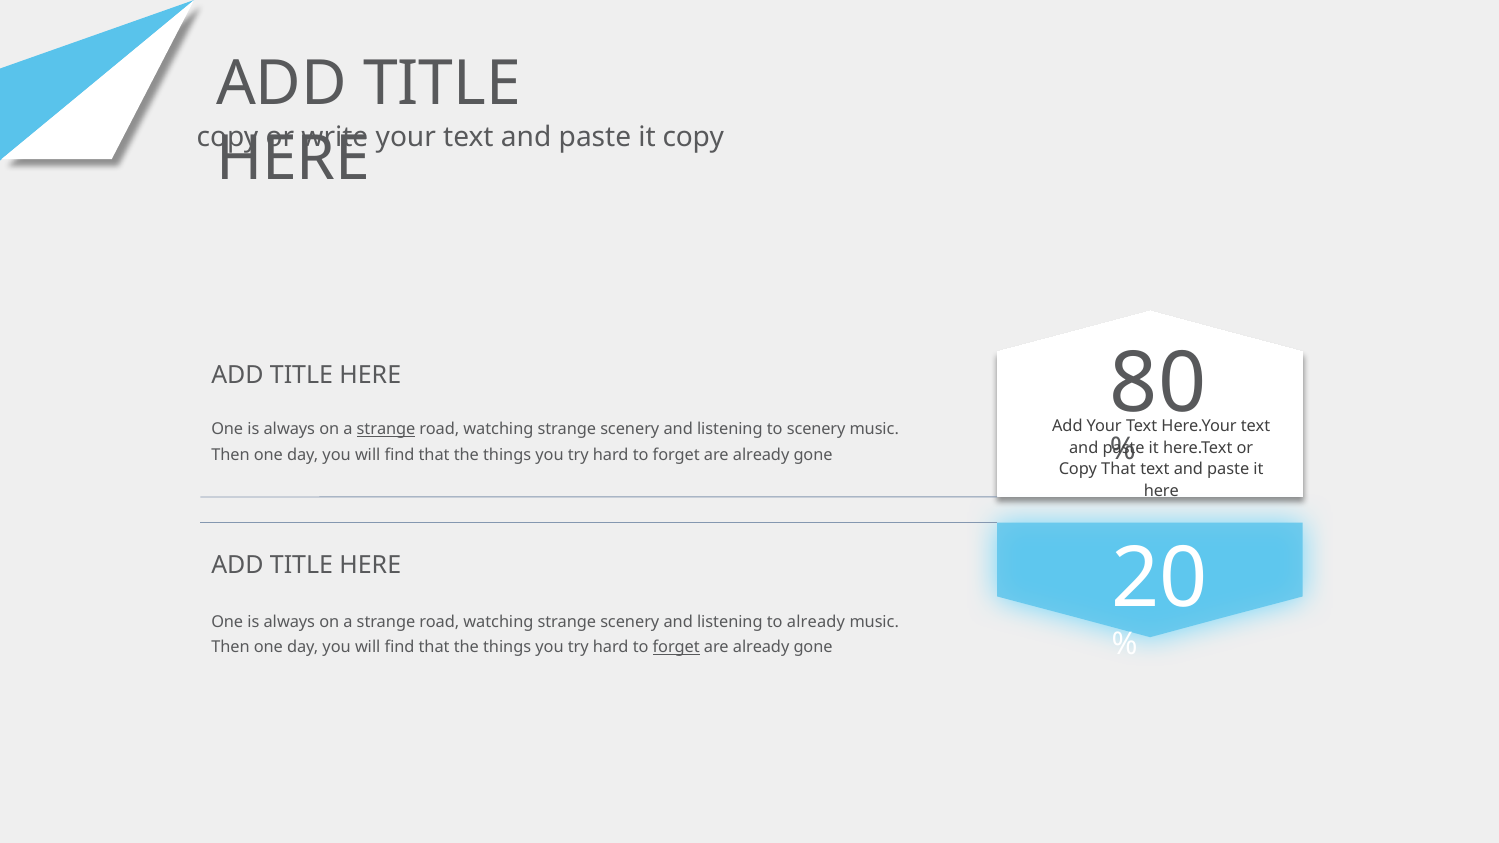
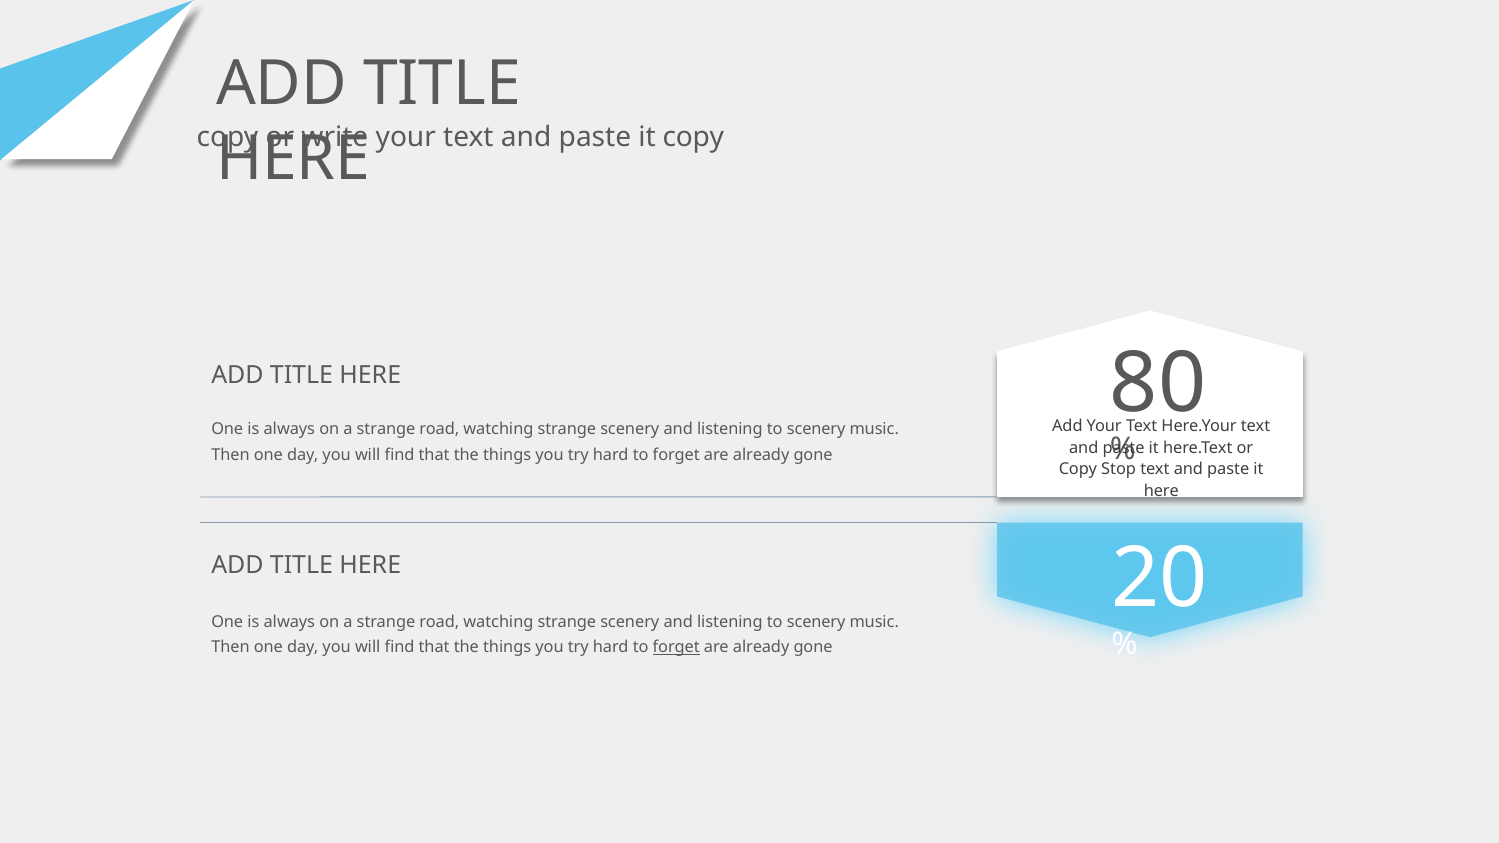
strange underline: present -> none (386, 429)
Copy That: That -> Stop (1119, 469)
already: already -> scenery (816, 622)
